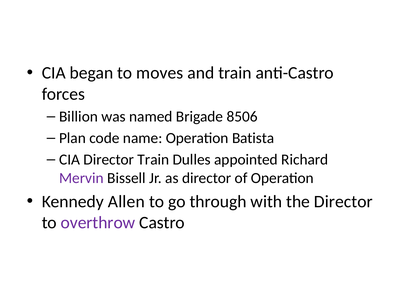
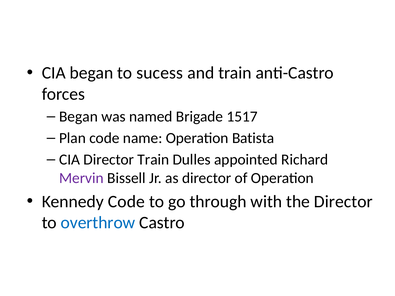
moves: moves -> sucess (160, 73)
Billion: Billion -> Began (79, 117)
8506: 8506 -> 1517 (242, 117)
Kennedy Allen: Allen -> Code (126, 202)
overthrow colour: purple -> blue (98, 223)
